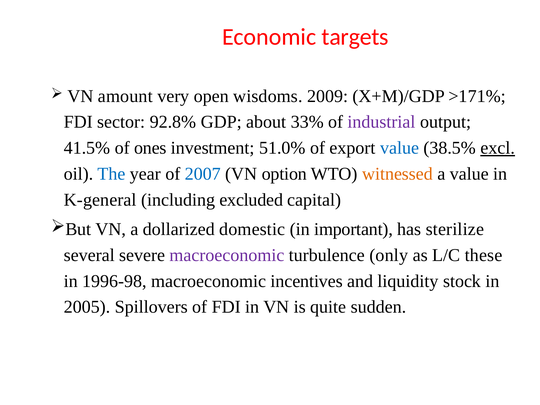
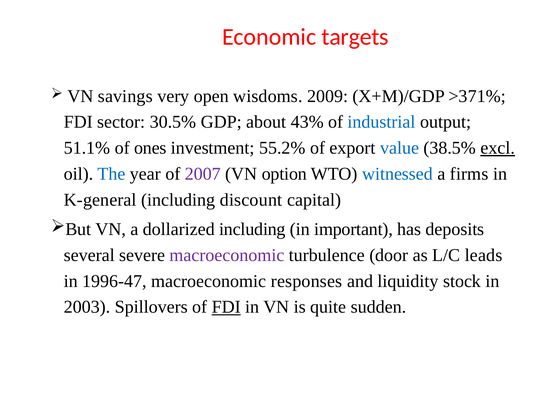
amount: amount -> savings (125, 96)
>171%: >171% -> >371% (477, 96)
92.8%: 92.8% -> 30.5% (173, 122)
33%: 33% -> 43% (307, 122)
industrial colour: purple -> blue (382, 122)
41.5%: 41.5% -> 51.1% (87, 148)
51.0%: 51.0% -> 55.2% (282, 148)
2007 colour: blue -> purple (203, 174)
witnessed colour: orange -> blue (398, 174)
a value: value -> firms (469, 174)
excluded: excluded -> discount (251, 200)
dollarized domestic: domestic -> including (252, 229)
sterilize: sterilize -> deposits (455, 229)
only: only -> door (389, 255)
these: these -> leads (484, 255)
1996-98: 1996-98 -> 1996-47 (115, 281)
incentives: incentives -> responses (307, 281)
2005: 2005 -> 2003 (87, 307)
FDI underline: none -> present (226, 307)
